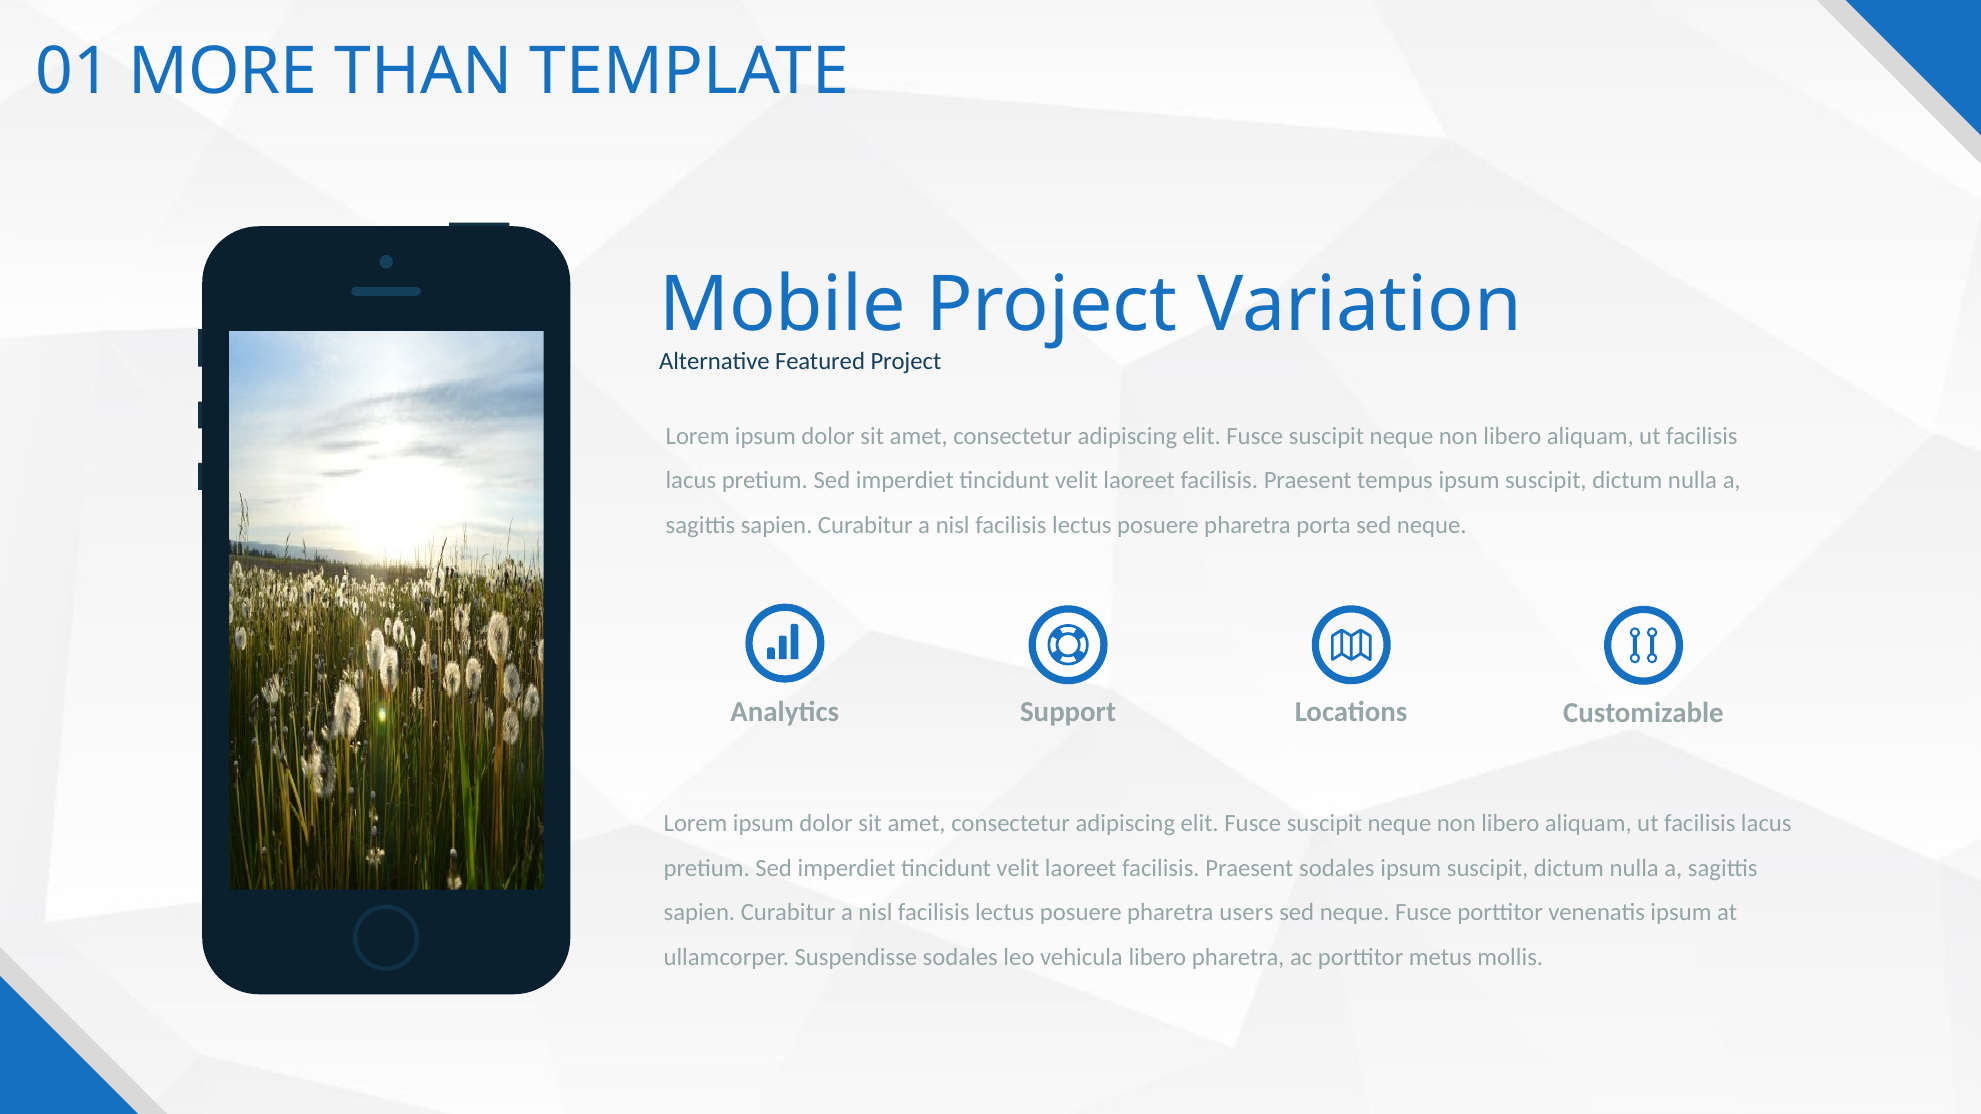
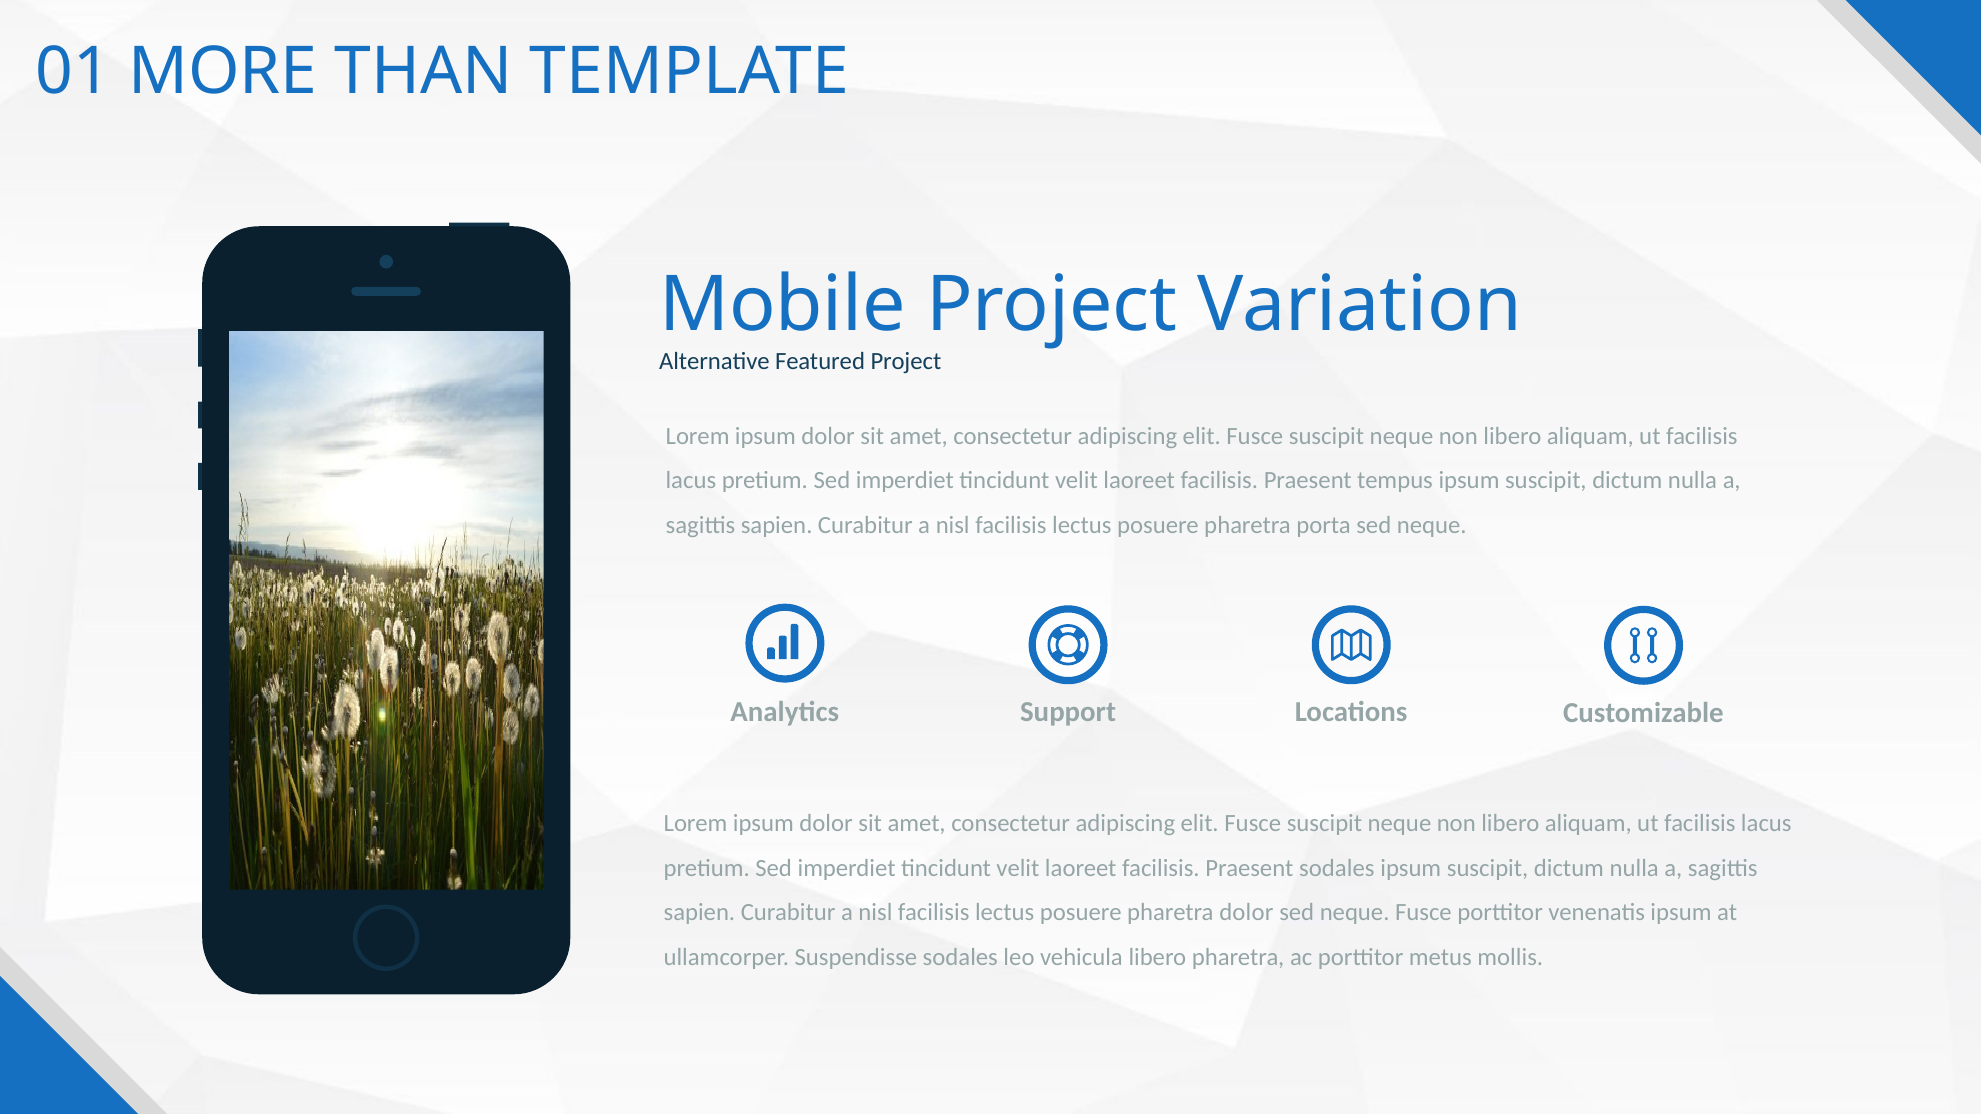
pharetra users: users -> dolor (1246, 913)
